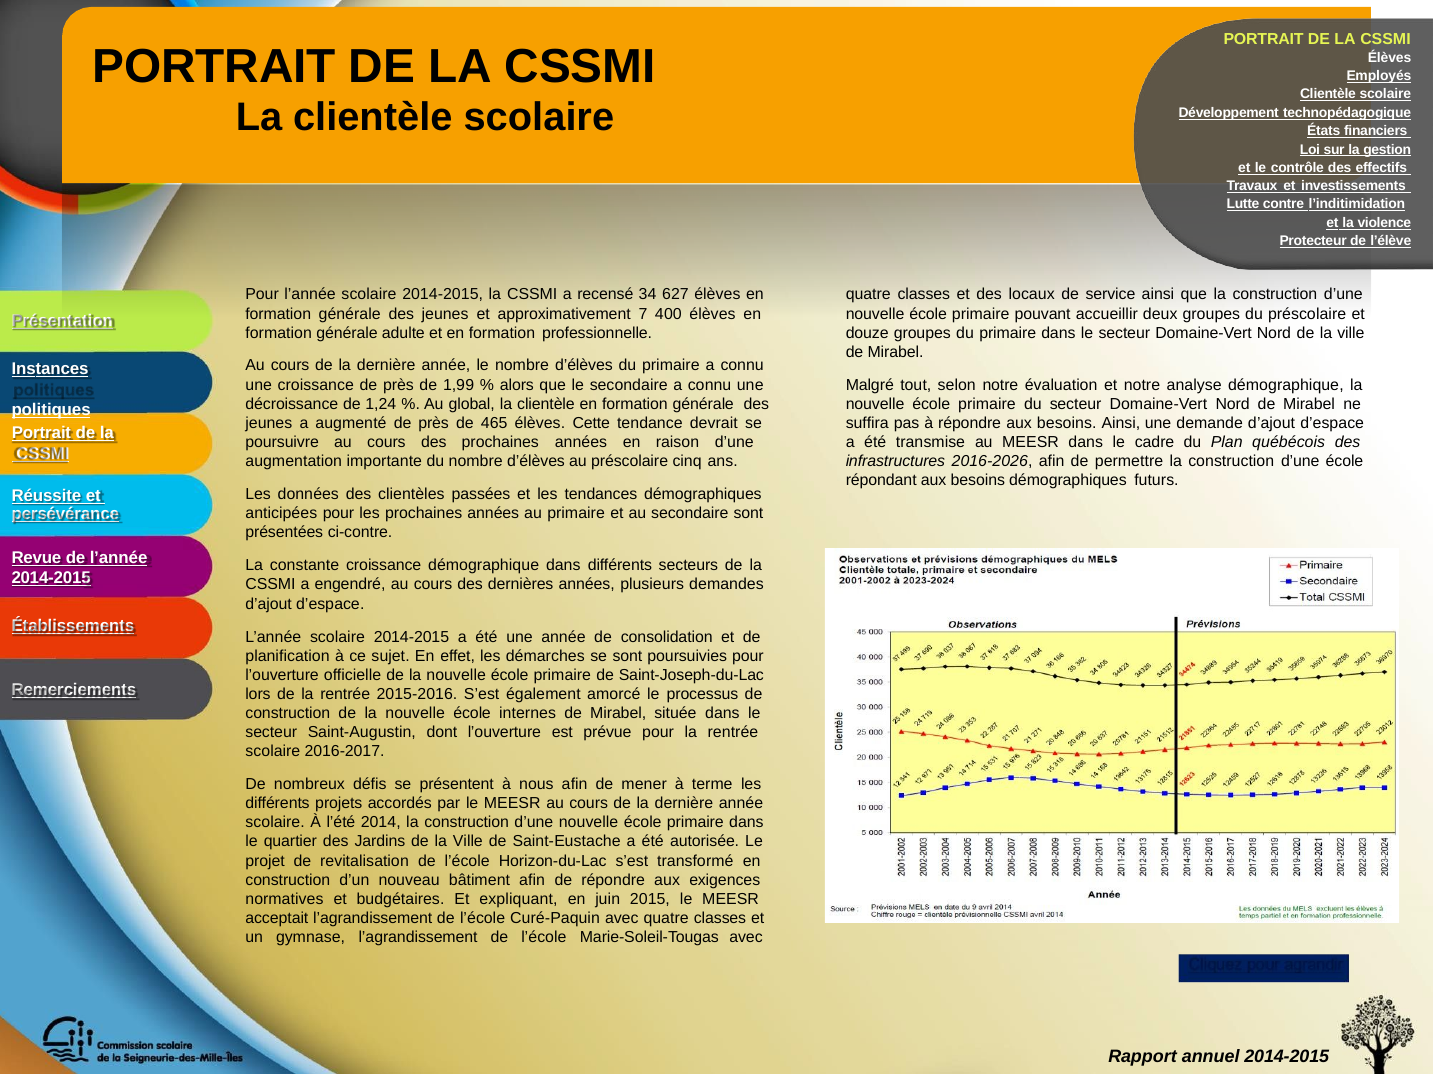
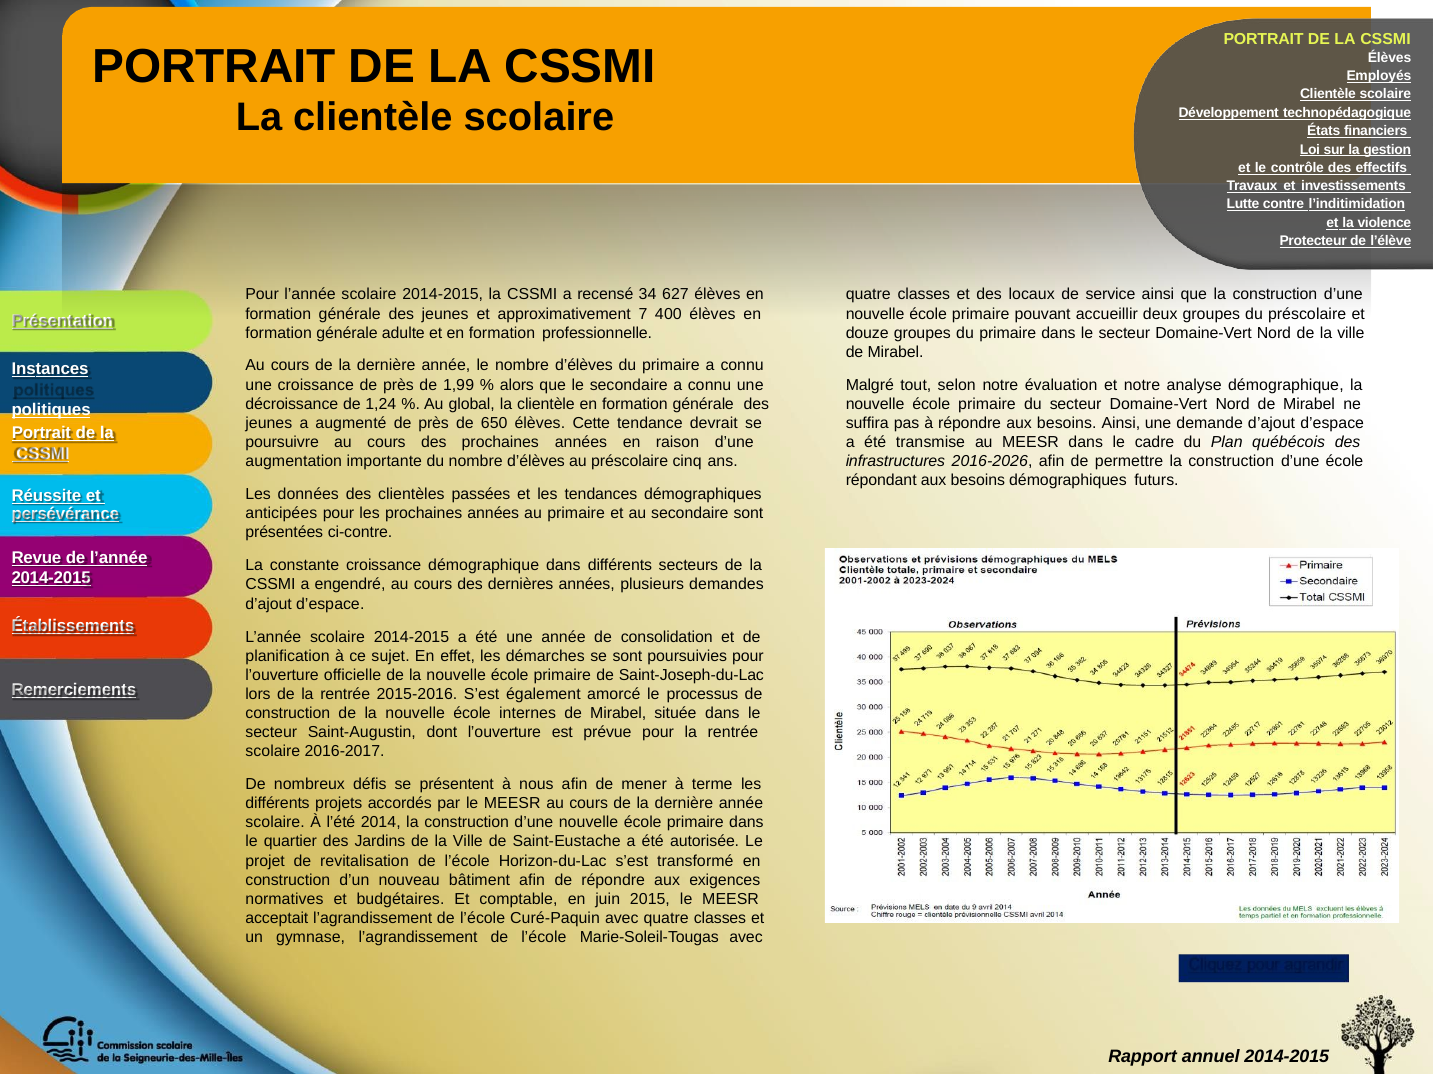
465: 465 -> 650 (494, 423)
expliquant: expliquant -> comptable (518, 900)
